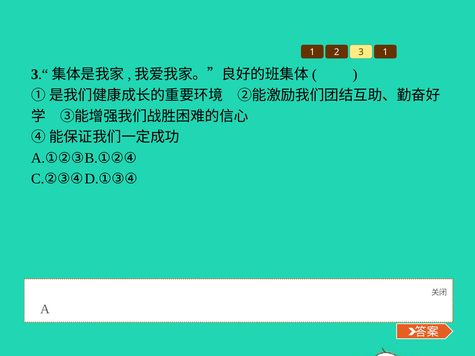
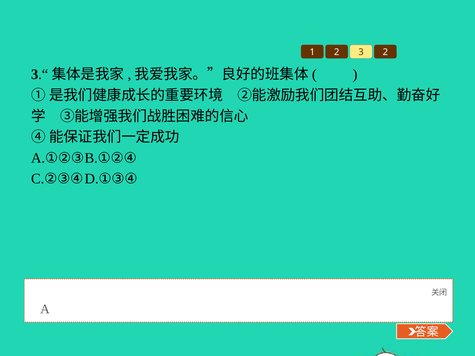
3 1: 1 -> 2 (385, 52)
